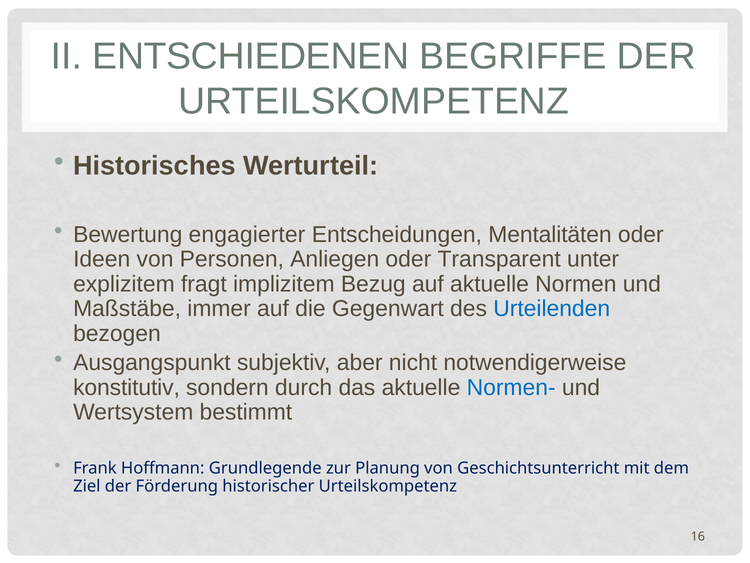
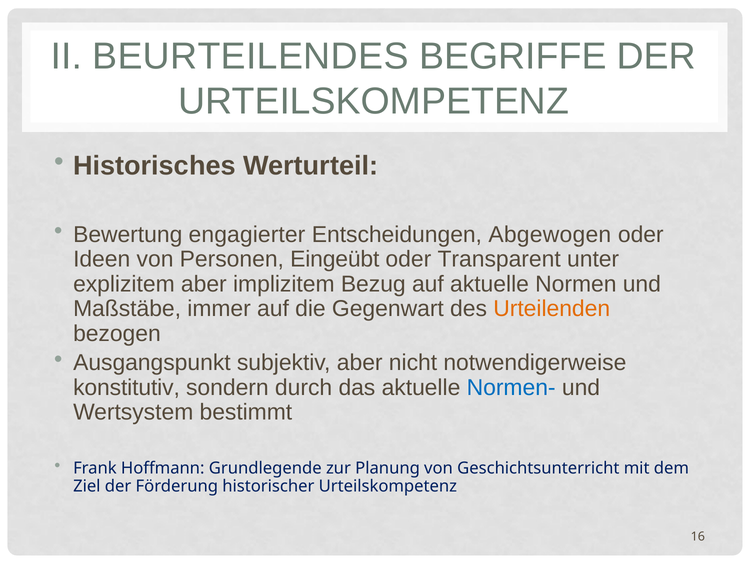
ENTSCHIEDENEN: ENTSCHIEDENEN -> BEURTEILENDES (250, 56)
Mentalitäten: Mentalitäten -> Abgewogen (550, 234)
Anliegen: Anliegen -> Eingeübt (335, 259)
explizitem fragt: fragt -> aber (204, 284)
Urteilenden colour: blue -> orange (552, 309)
